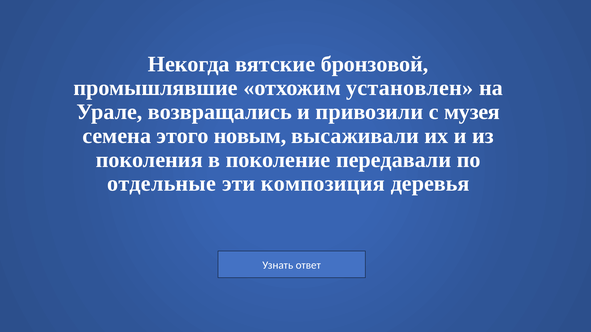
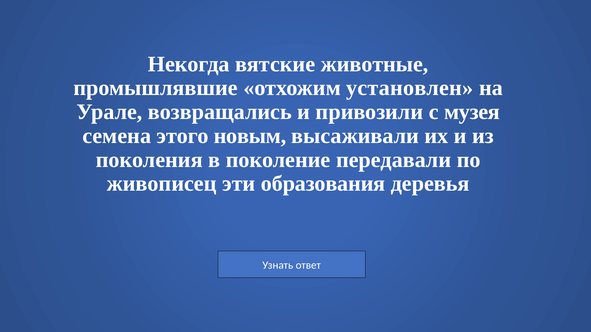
бронзовой: бронзовой -> животные (375, 64)
отдельные: отдельные -> живописец (162, 184)
композиция: композиция -> образования (323, 184)
